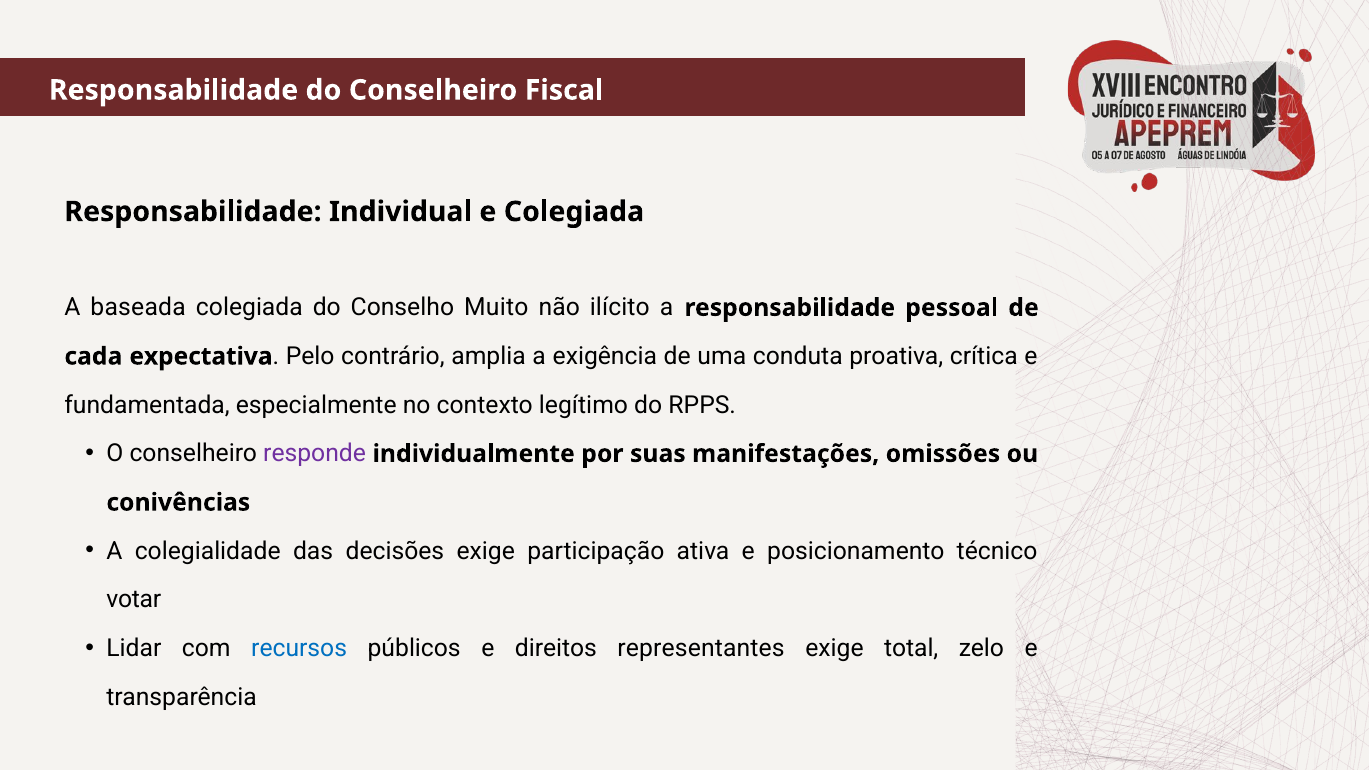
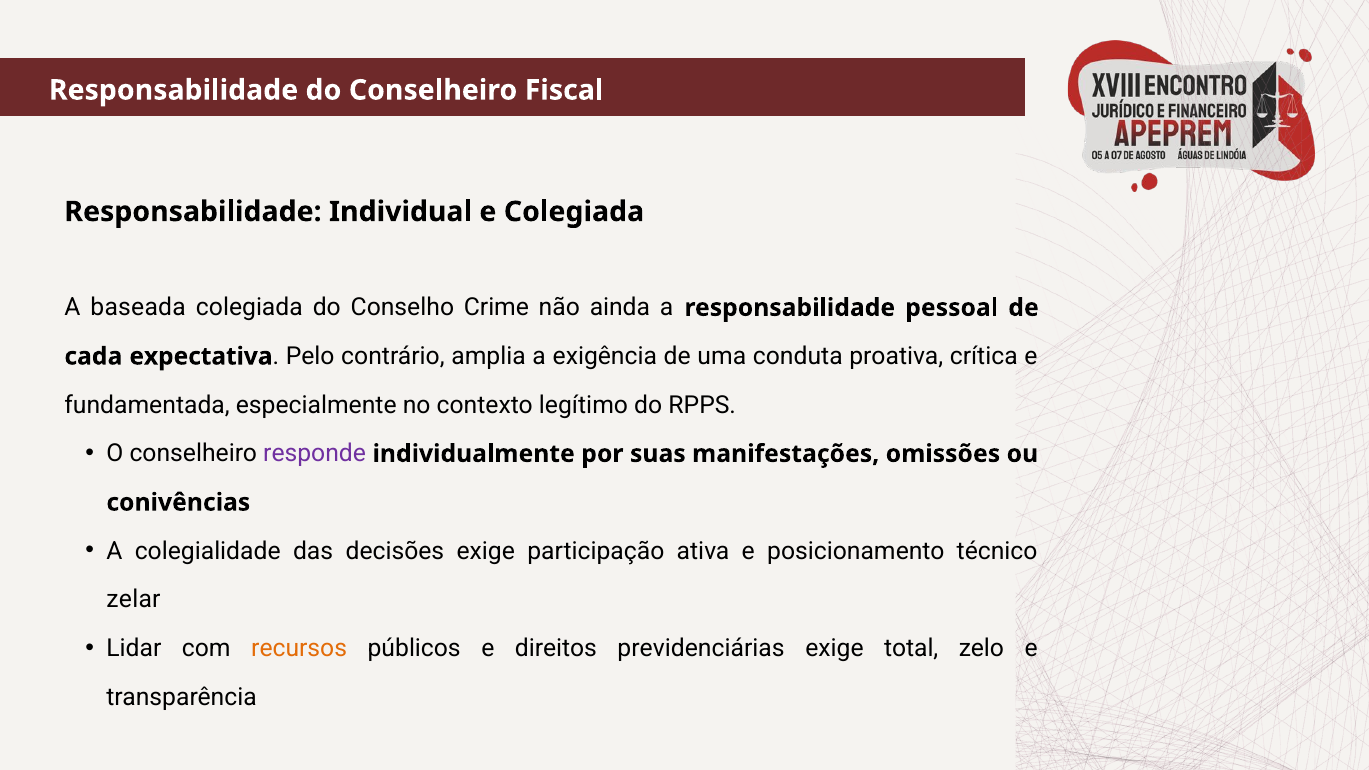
Muito: Muito -> Crime (496, 308)
ilícito: ilícito -> ainda (620, 308)
votar: votar -> zelar (134, 600)
recursos colour: blue -> orange (299, 649)
representantes: representantes -> previdenciárias (701, 649)
